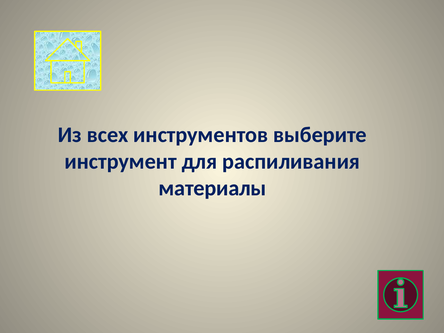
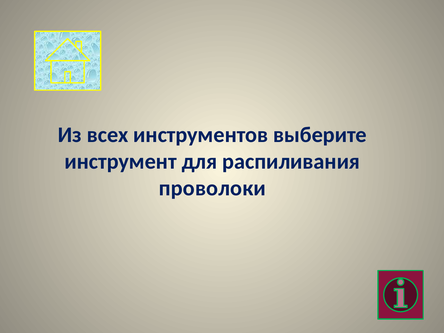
материалы: материалы -> проволоки (212, 188)
